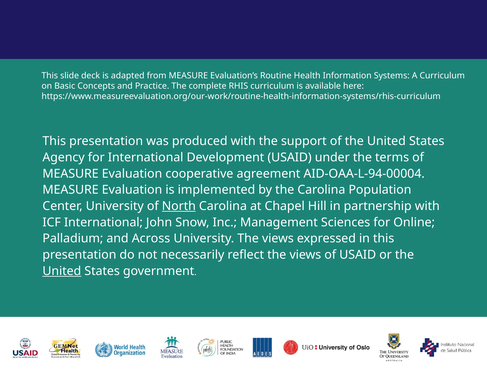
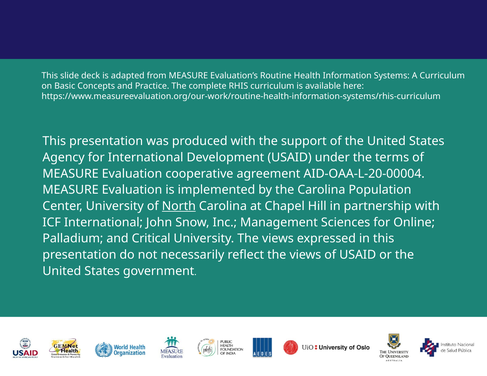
AID-OAA-L-94-00004: AID-OAA-L-94-00004 -> AID-OAA-L-20-00004 (364, 174)
Across: Across -> Critical (151, 239)
United underline: present -> none (62, 271)
